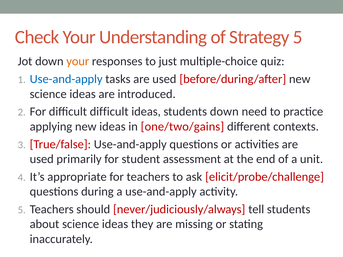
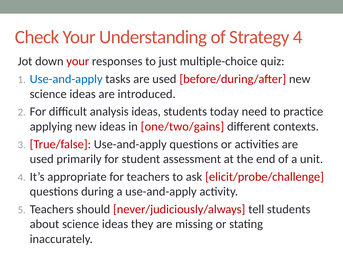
Strategy 5: 5 -> 4 (298, 37)
your colour: orange -> red (78, 61)
difficult difficult: difficult -> analysis (109, 112)
students down: down -> today (224, 112)
